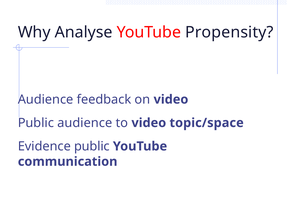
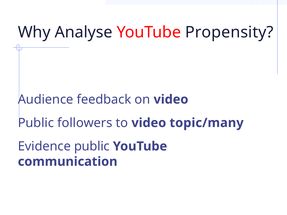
Public audience: audience -> followers (85, 123)
topic/space: topic/space -> topic/many (207, 123)
